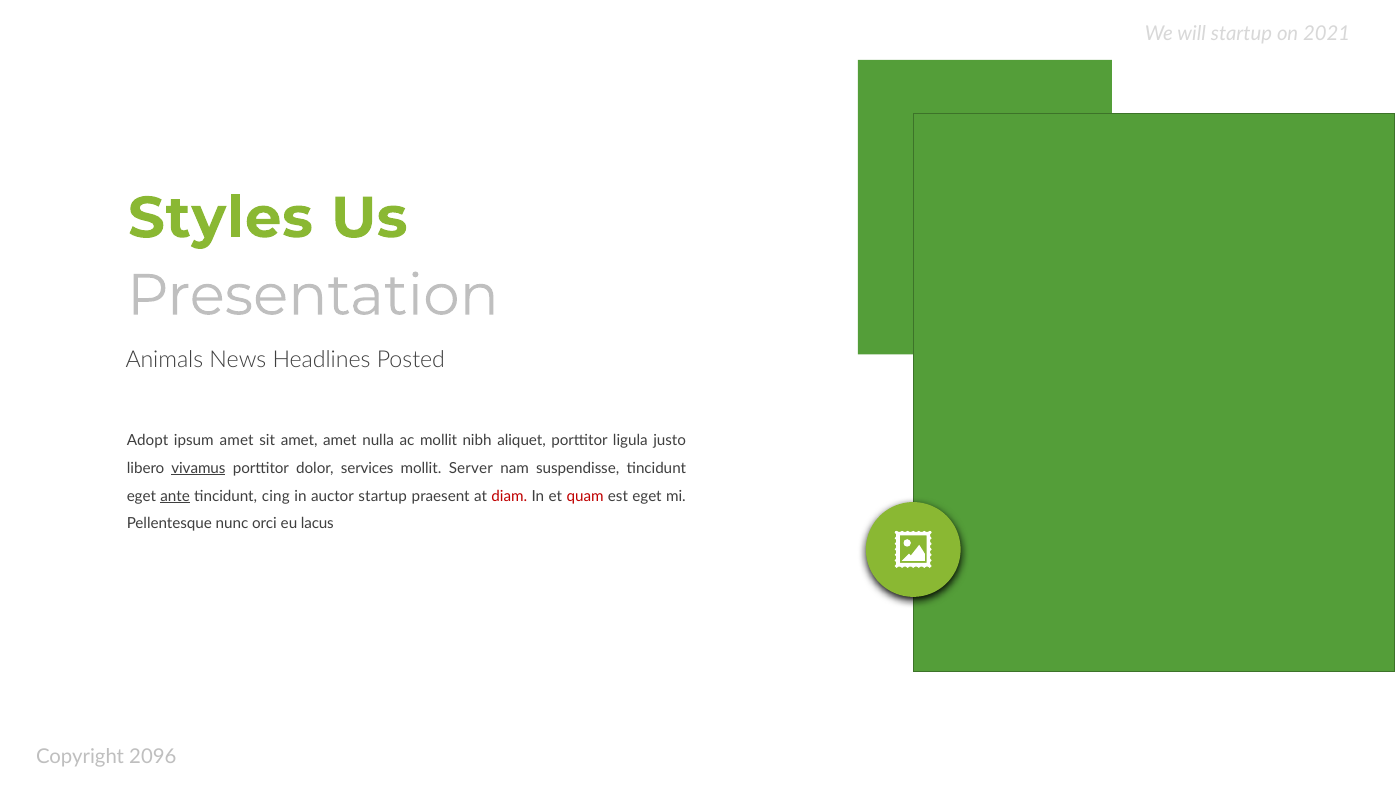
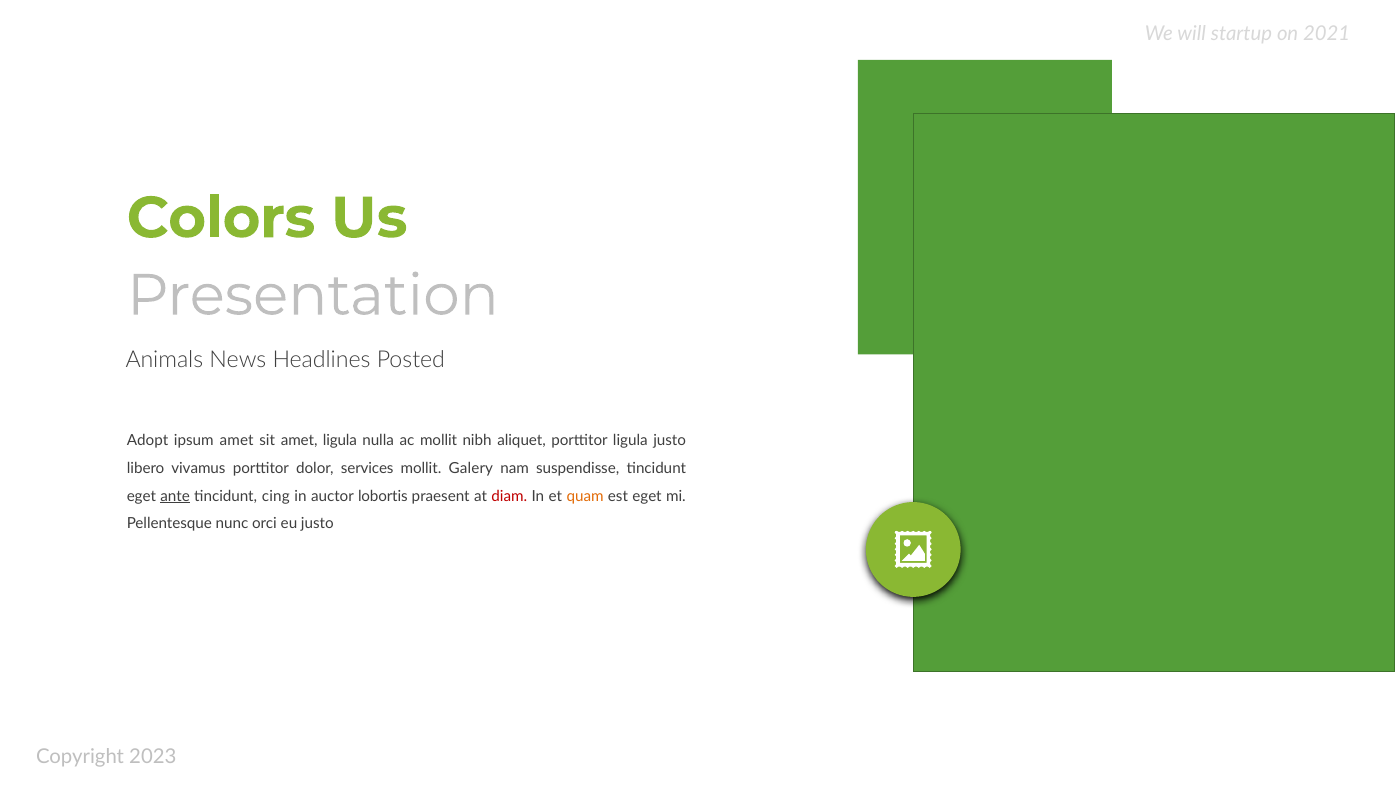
Styles: Styles -> Colors (221, 218)
amet amet: amet -> ligula (340, 440)
vivamus underline: present -> none (198, 468)
Server: Server -> Galery (471, 468)
auctor startup: startup -> lobortis (383, 496)
quam colour: red -> orange (585, 496)
eu lacus: lacus -> justo (317, 524)
2096: 2096 -> 2023 (153, 757)
